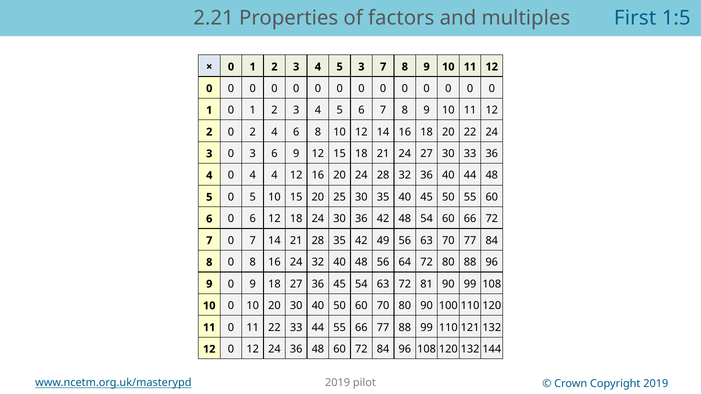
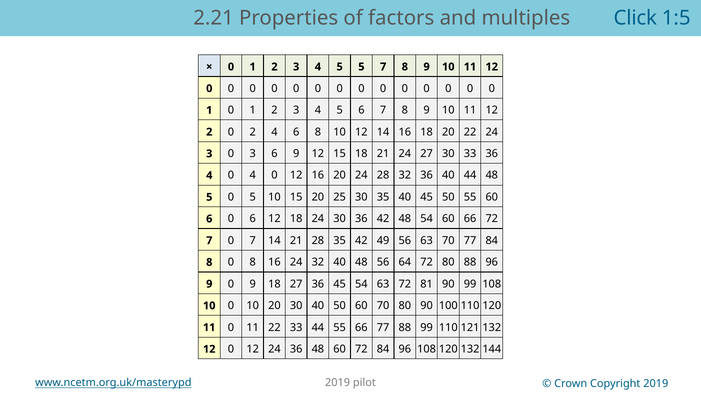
First: First -> Click (635, 18)
5 3: 3 -> 5 (361, 67)
0 4 4: 4 -> 0 (274, 176)
